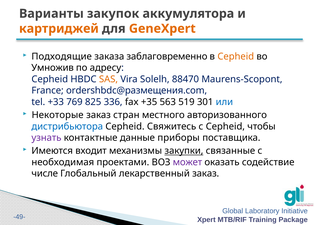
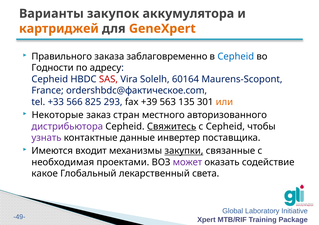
Подходящие: Подходящие -> Правильного (62, 57)
Cepheid colour: orange -> blue (236, 57)
Умножив: Умножив -> Годности (53, 68)
SAS colour: orange -> red (108, 79)
88470: 88470 -> 60164 (185, 79)
ordershbdc@размещения.com: ordershbdc@размещения.com -> ordershbdc@фактическое.com (137, 91)
769: 769 -> 566 (74, 102)
336: 336 -> 293 (113, 102)
+35: +35 -> +39 (149, 102)
519: 519 -> 135 (186, 102)
или colour: blue -> orange (224, 102)
дистрибьютора colour: blue -> purple (67, 126)
Свяжитесь underline: none -> present (172, 126)
приборы: приборы -> инвертер (179, 138)
числе: числе -> какое (45, 174)
лекарственный заказ: заказ -> света (206, 174)
